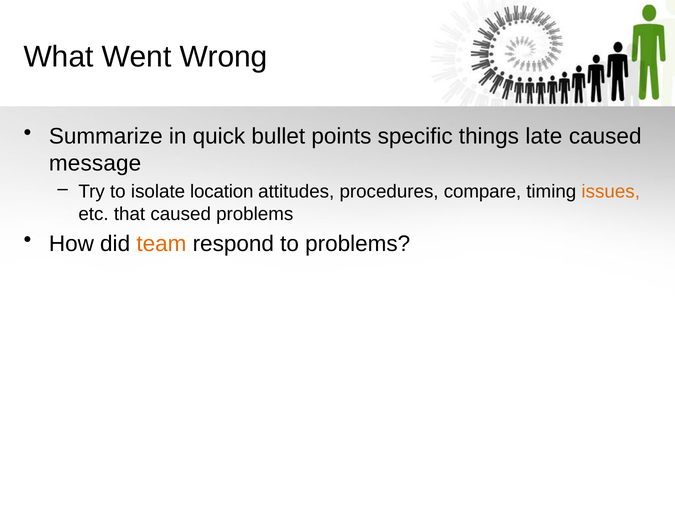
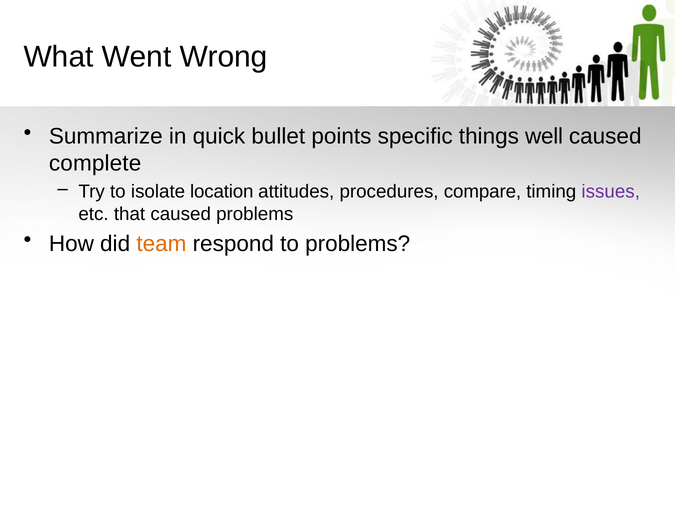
late: late -> well (544, 137)
message: message -> complete (95, 164)
issues colour: orange -> purple (611, 192)
